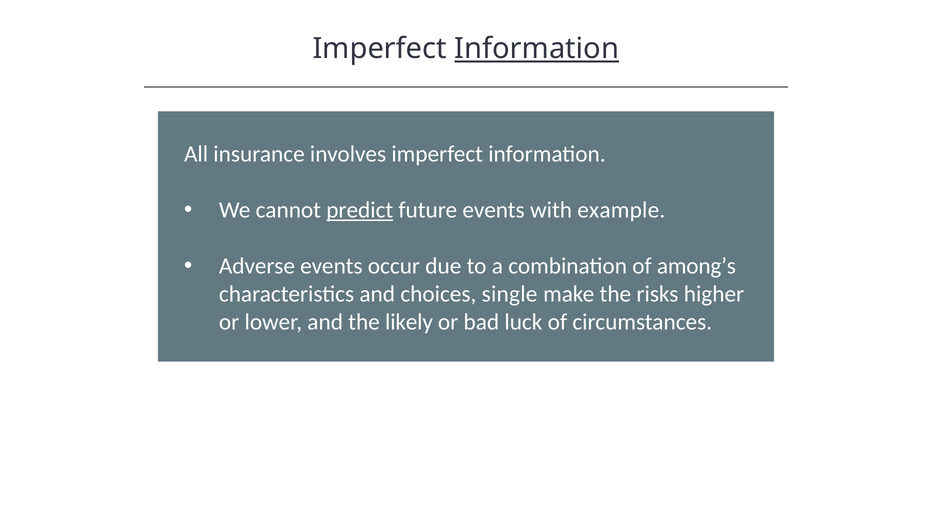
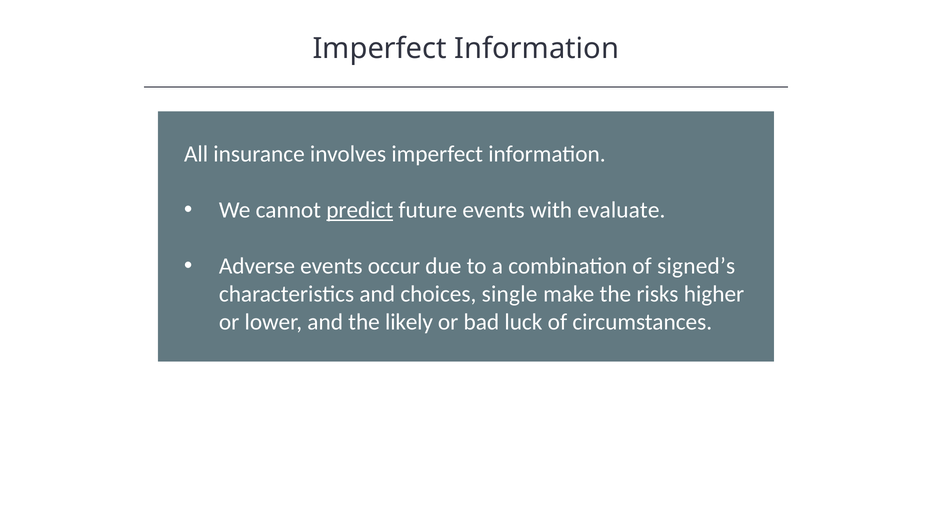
Information underline: present -> none (537, 49)
example: example -> evaluate (621, 210)
among’s: among’s -> signed’s (696, 266)
